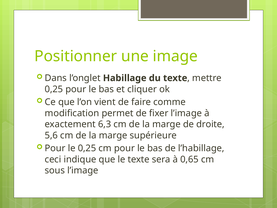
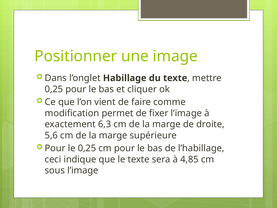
0,65: 0,65 -> 4,85 (189, 159)
